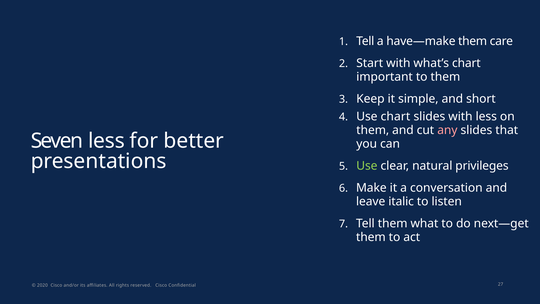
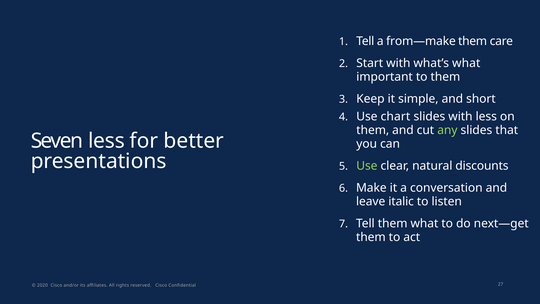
have—make: have—make -> from—make (421, 41)
what’s chart: chart -> what (466, 63)
any colour: pink -> light green (447, 130)
privileges: privileges -> discounts (482, 166)
